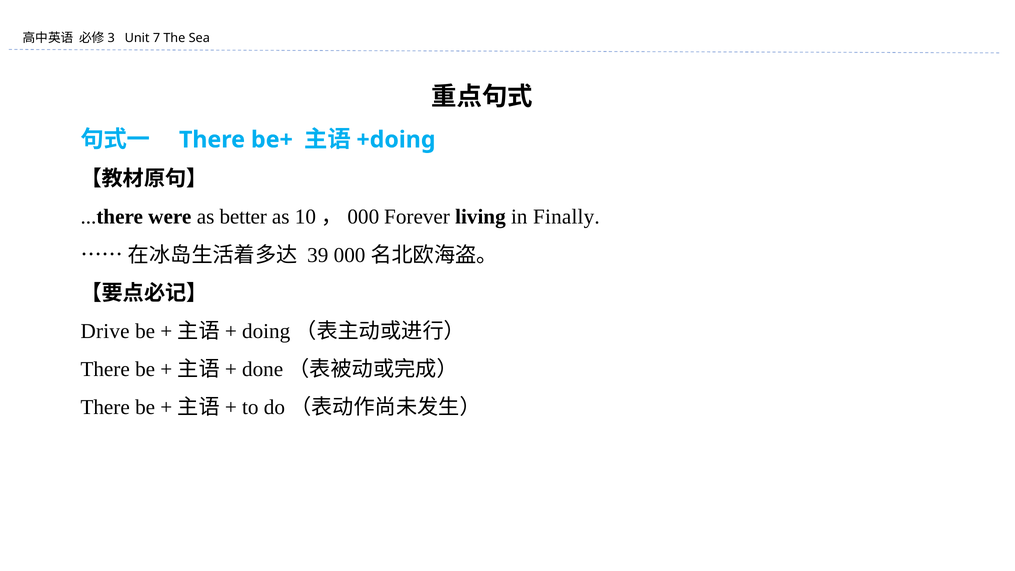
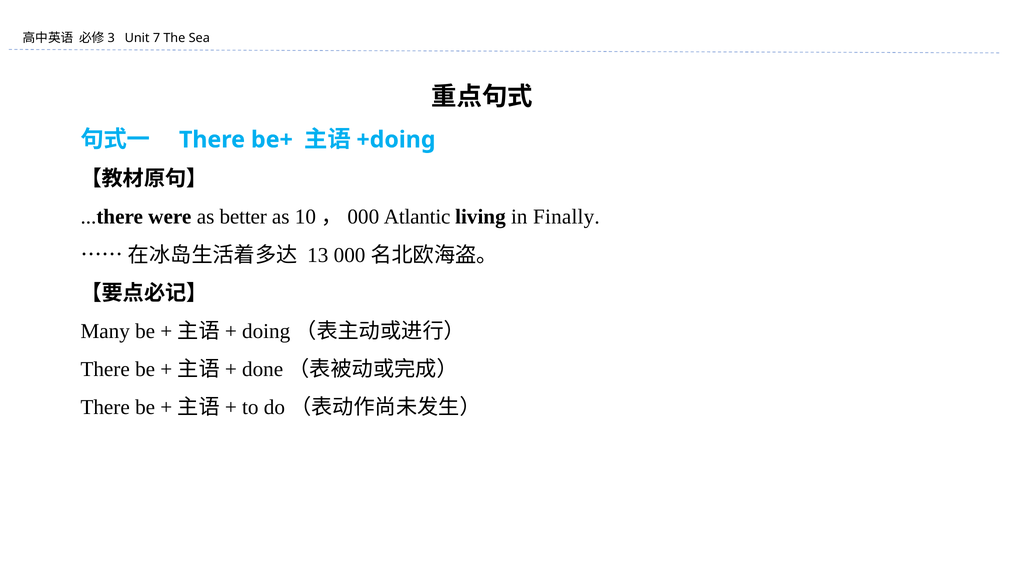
Forever: Forever -> Atlantic (417, 217)
39: 39 -> 13 (318, 255)
Drive: Drive -> Many (105, 331)
